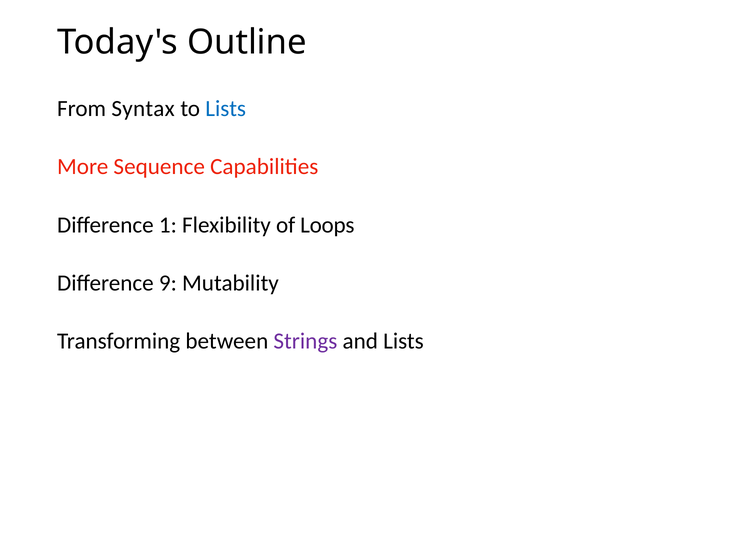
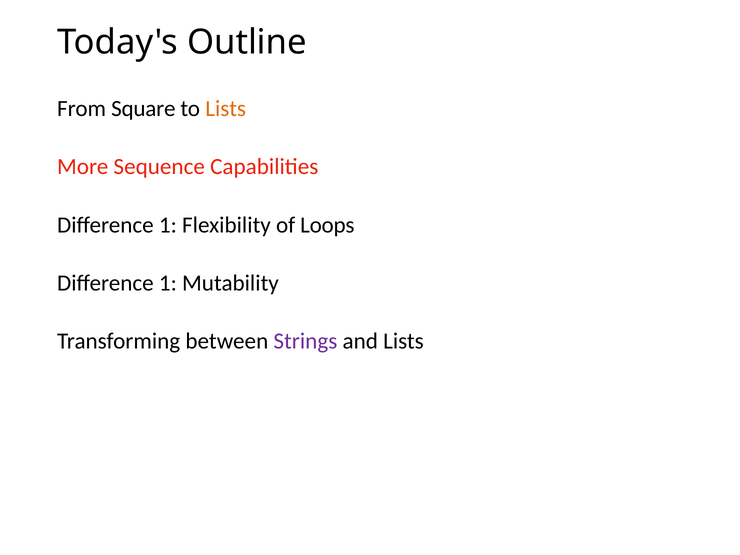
Syntax: Syntax -> Square (143, 109)
Lists colour: blue -> orange (226, 109)
9: 9 -> 1 (168, 283)
